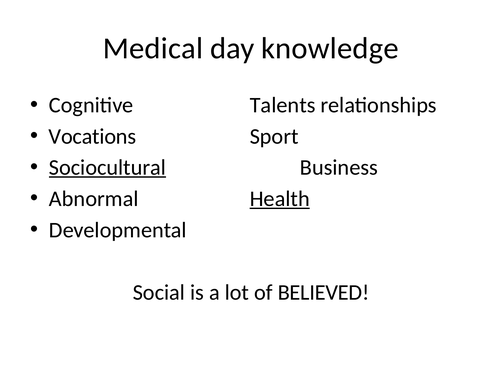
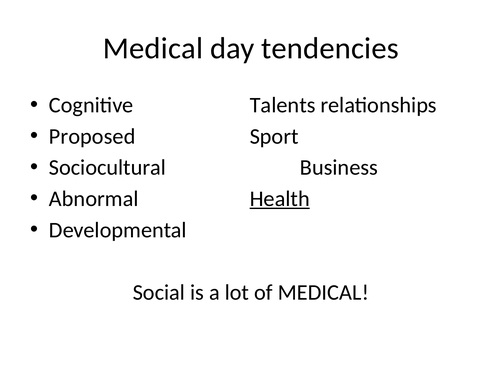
knowledge: knowledge -> tendencies (330, 49)
Vocations: Vocations -> Proposed (92, 137)
Sociocultural underline: present -> none (107, 168)
of BELIEVED: BELIEVED -> MEDICAL (323, 293)
